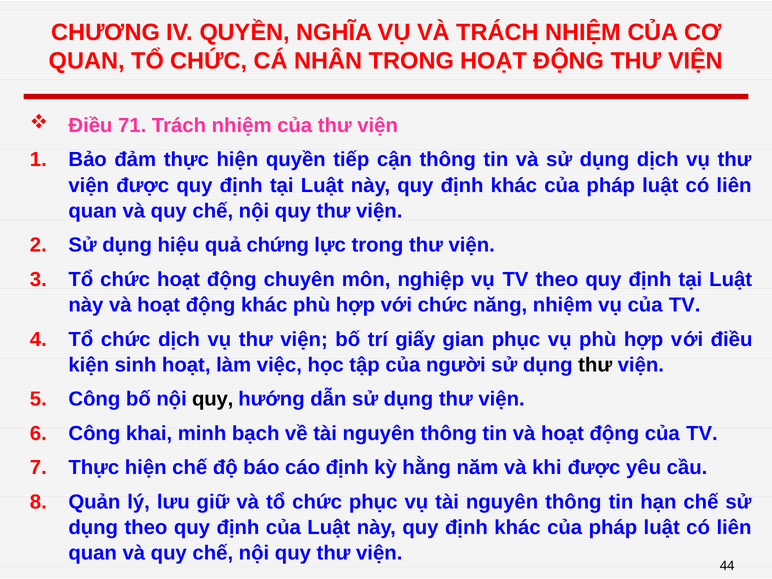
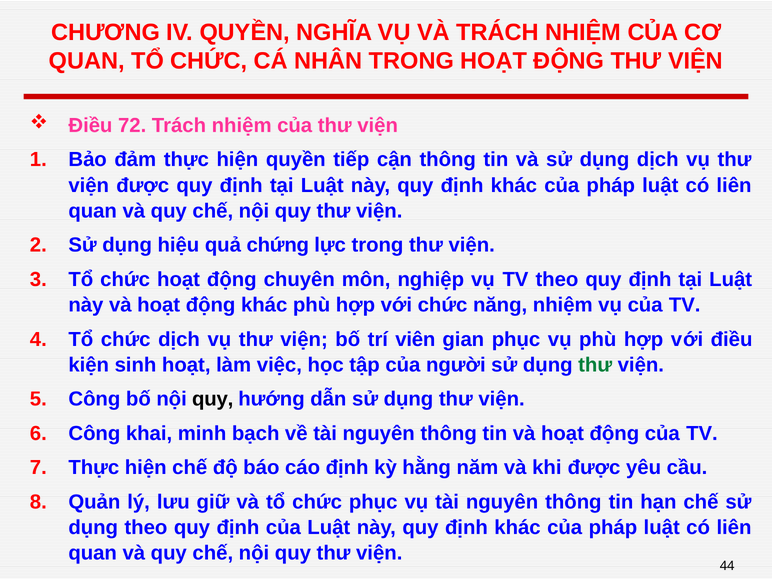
71: 71 -> 72 (132, 125)
giấy: giấy -> viên (415, 339)
thư colour: black -> green (595, 365)
